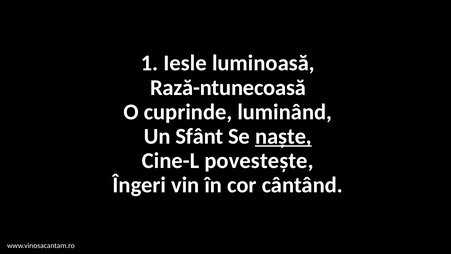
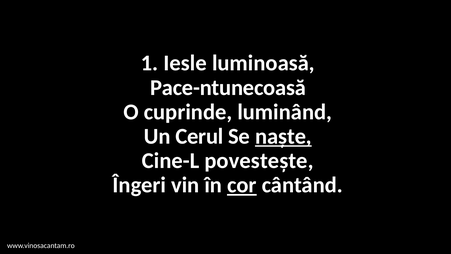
Rază-ntunecoasă: Rază-ntunecoasă -> Pace-ntunecoasă (228, 87)
Sfânt: Sfânt -> Cerul (199, 136)
cor underline: none -> present (242, 185)
